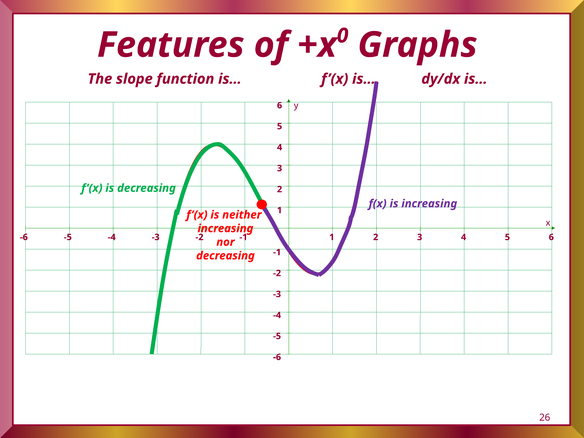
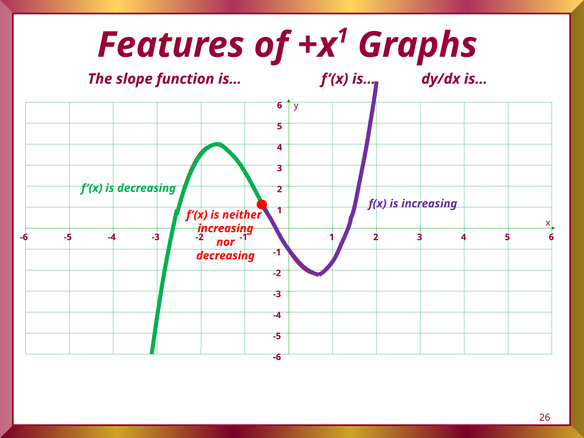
0: 0 -> 1 (343, 36)
